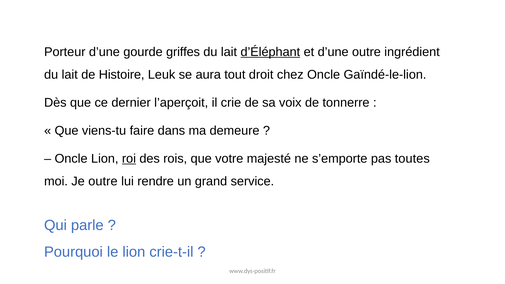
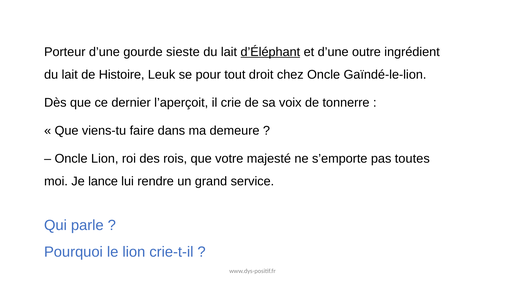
griffes: griffes -> sieste (183, 52)
aura: aura -> pour (208, 75)
roi underline: present -> none (129, 159)
Je outre: outre -> lance (103, 181)
